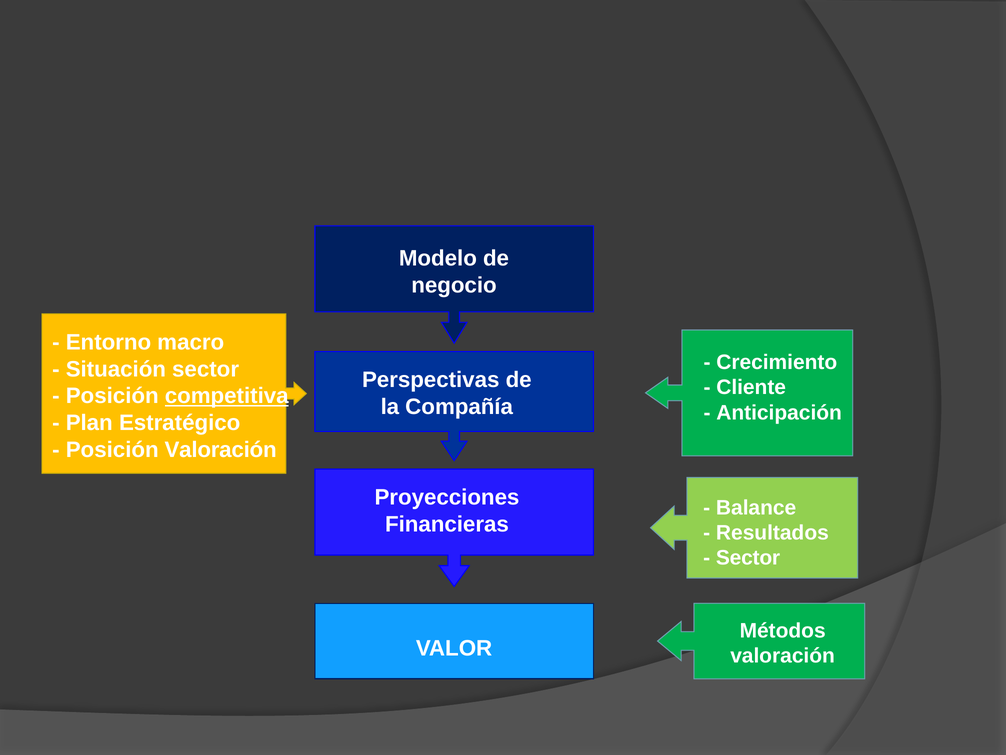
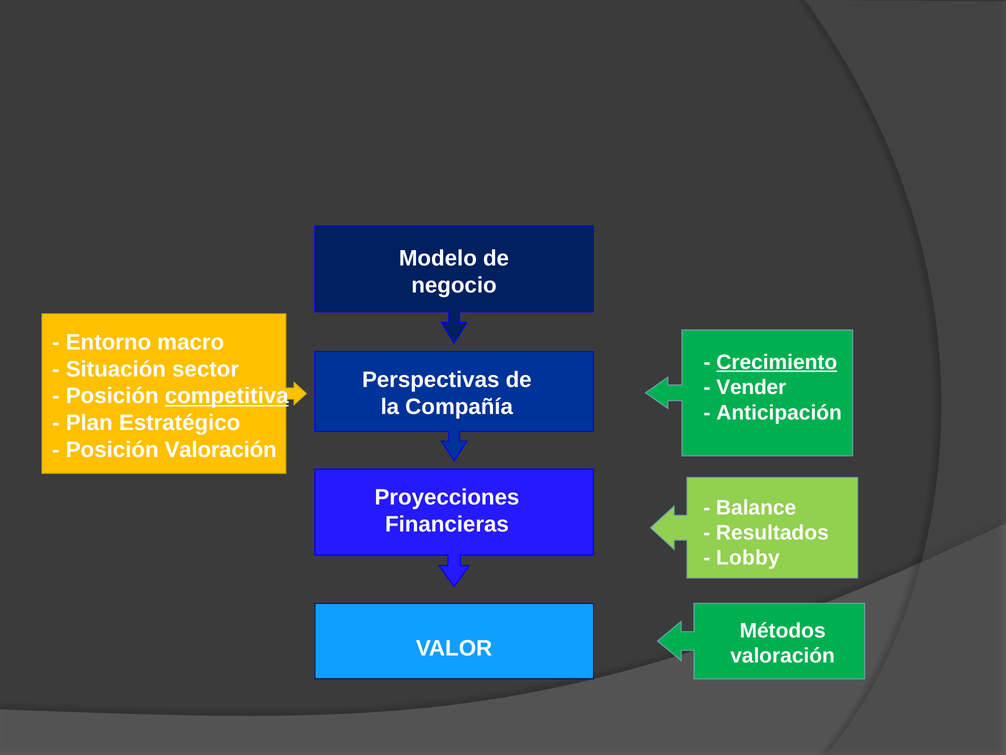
Crecimiento underline: none -> present (777, 362)
Cliente: Cliente -> Vender (751, 387)
Sector: Sector -> Lobby (748, 558)
